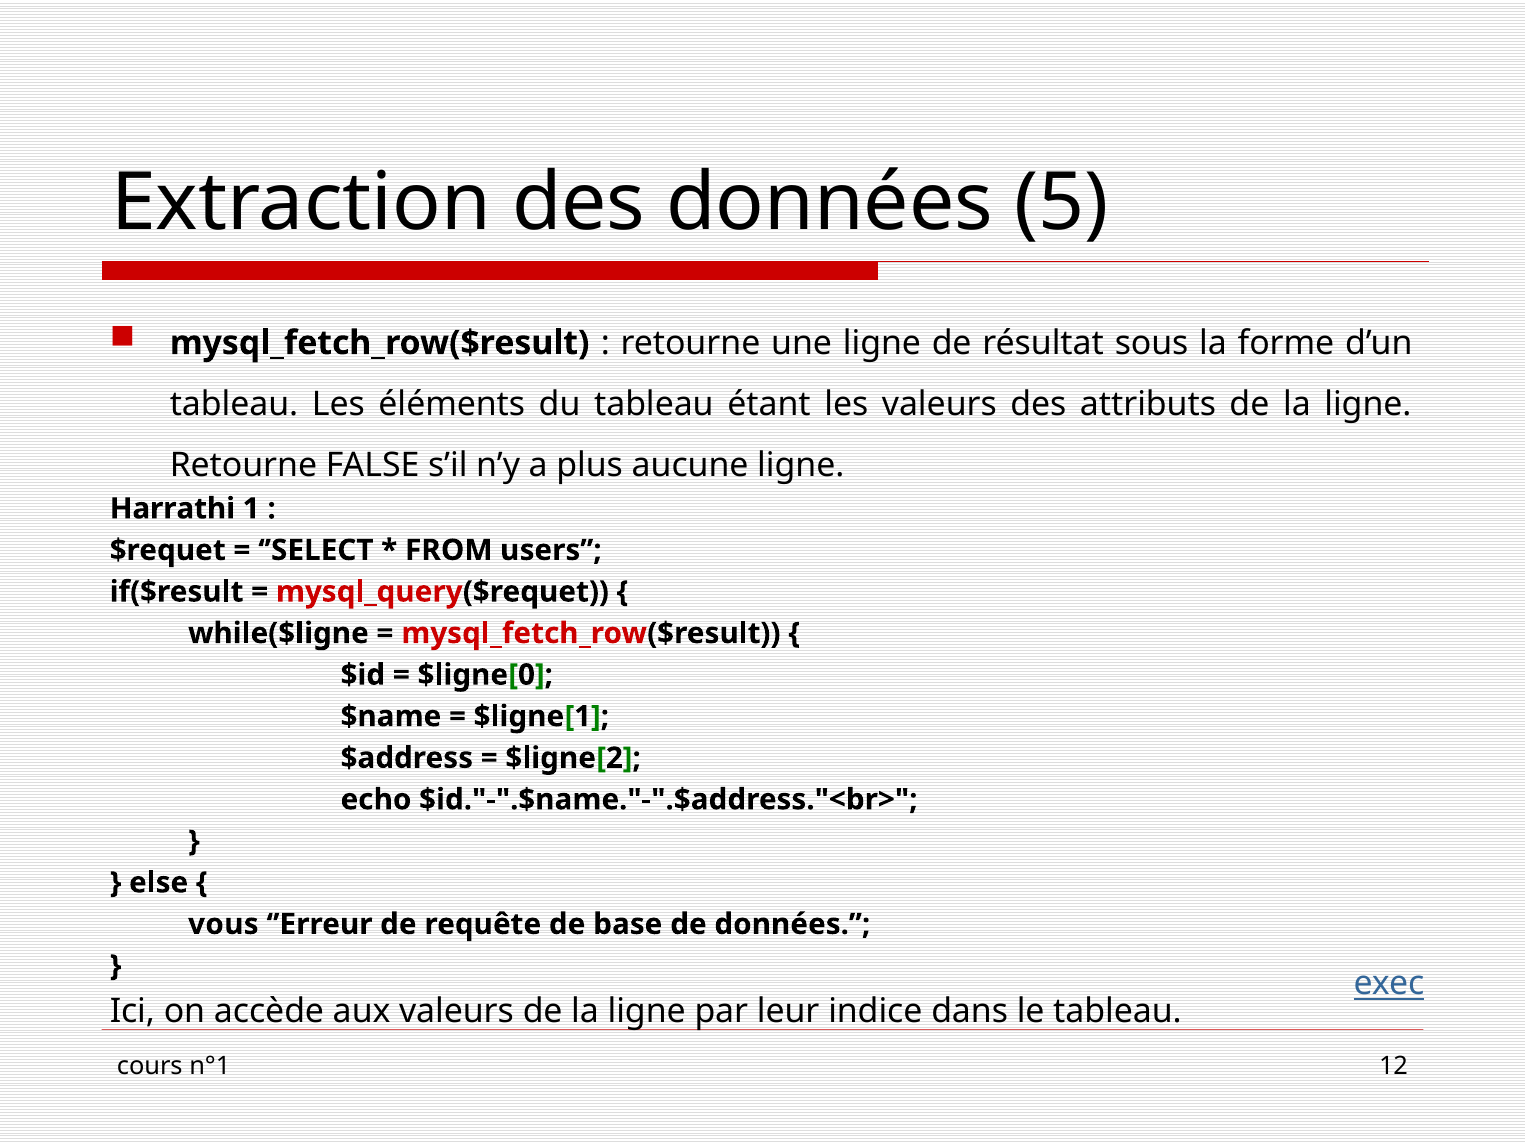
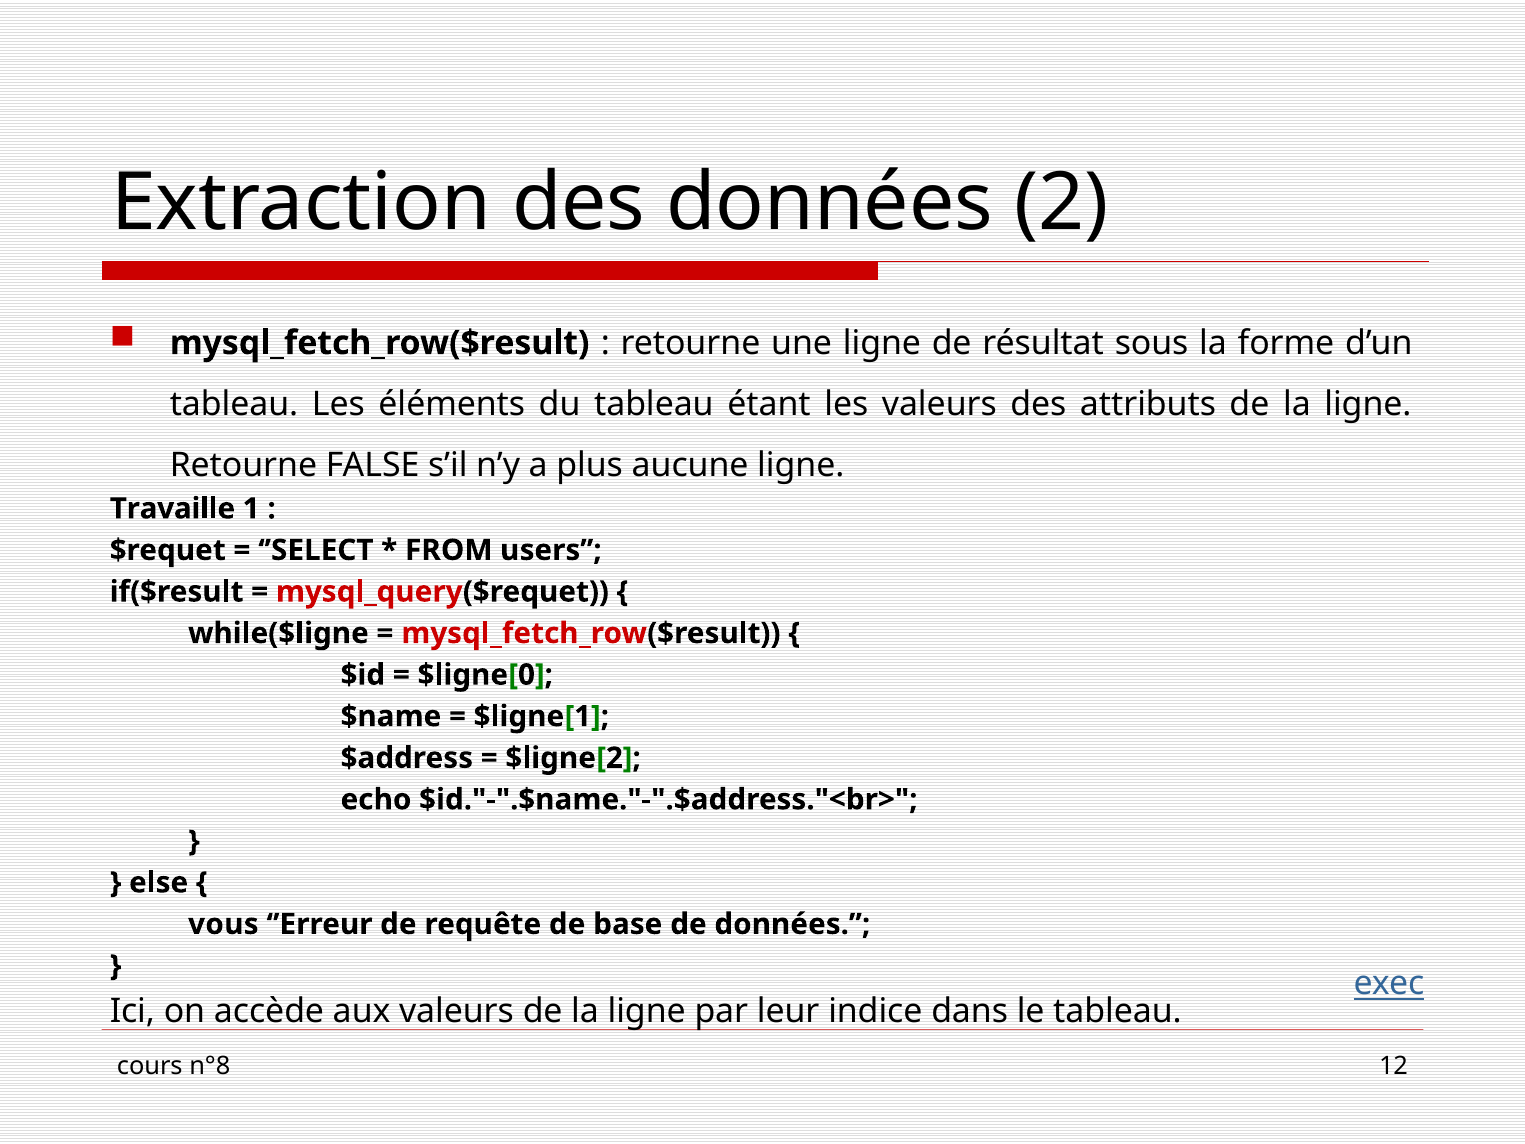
5: 5 -> 2 (1061, 203)
Harrathi: Harrathi -> Travaille (172, 509)
n°1: n°1 -> n°8 (210, 1066)
